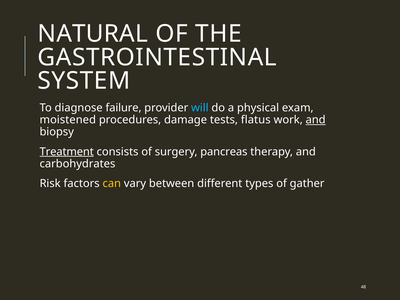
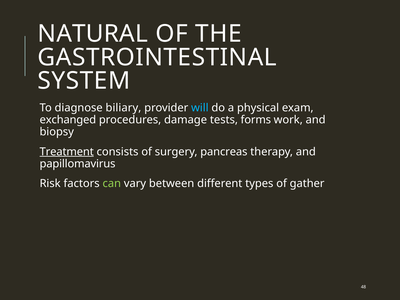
failure: failure -> biliary (123, 108)
moistened: moistened -> exchanged (68, 120)
flatus: flatus -> forms (256, 120)
and underline: present -> none (316, 120)
carbohydrates: carbohydrates -> papillomavirus (78, 164)
can colour: yellow -> light green (112, 183)
